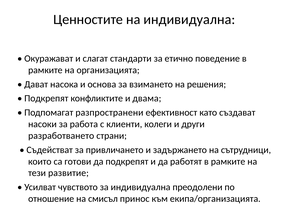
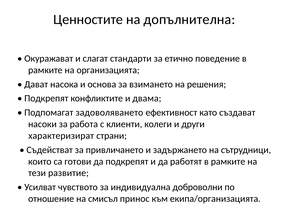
на индивидуална: индивидуална -> допълнителна (189, 20)
разпространени: разпространени -> задоволяването (109, 112)
разработването: разработването -> характеризират (61, 136)
преодолени: преодолени -> доброволни (198, 187)
